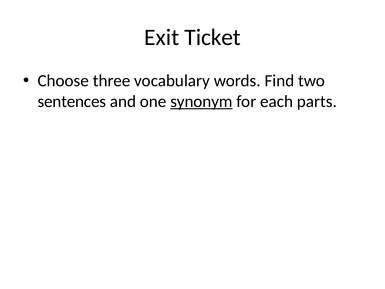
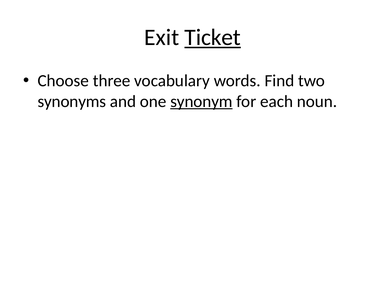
Ticket underline: none -> present (213, 37)
sentences: sentences -> synonyms (72, 101)
parts: parts -> noun (317, 101)
